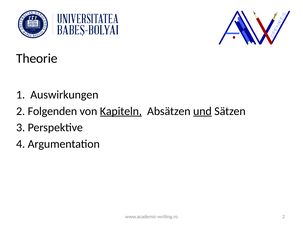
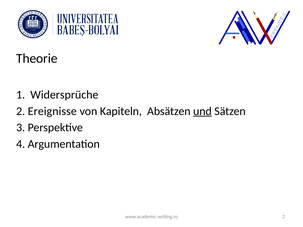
Auswirkungen: Auswirkungen -> Widersprüche (64, 95)
Folgenden: Folgenden -> Ereignisse (52, 111)
Kapiteln underline: present -> none (121, 111)
